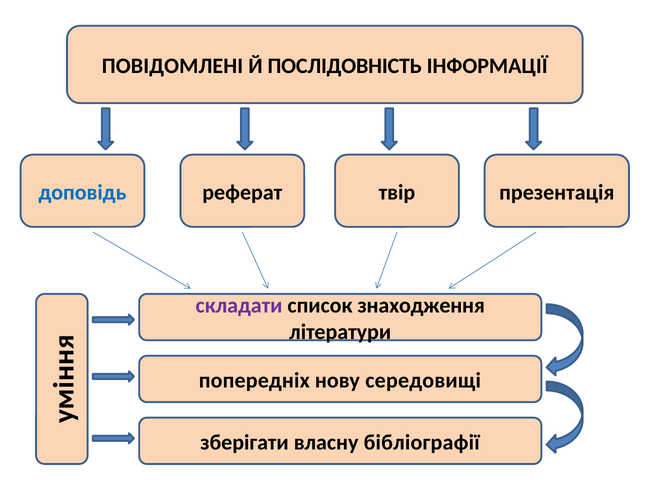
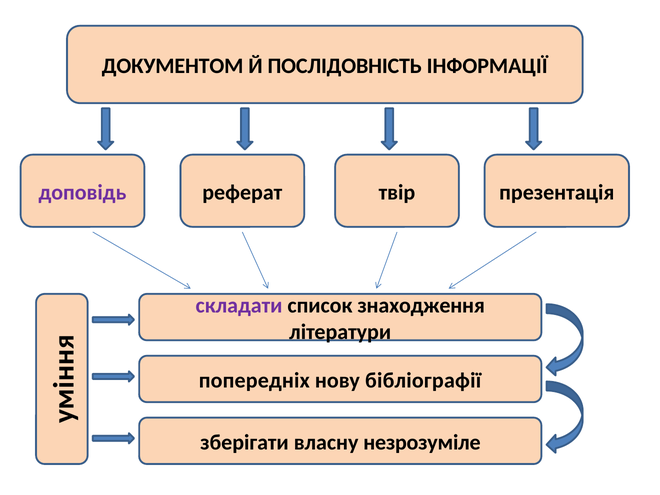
ПОВІДОМЛЕНІ: ПОВІДОМЛЕНІ -> ДОКУМЕНТОМ (173, 66)
доповідь colour: blue -> purple (82, 192)
середовищі: середовищі -> бібліографії (423, 380)
бібліографії: бібліографії -> незрозуміле (422, 442)
